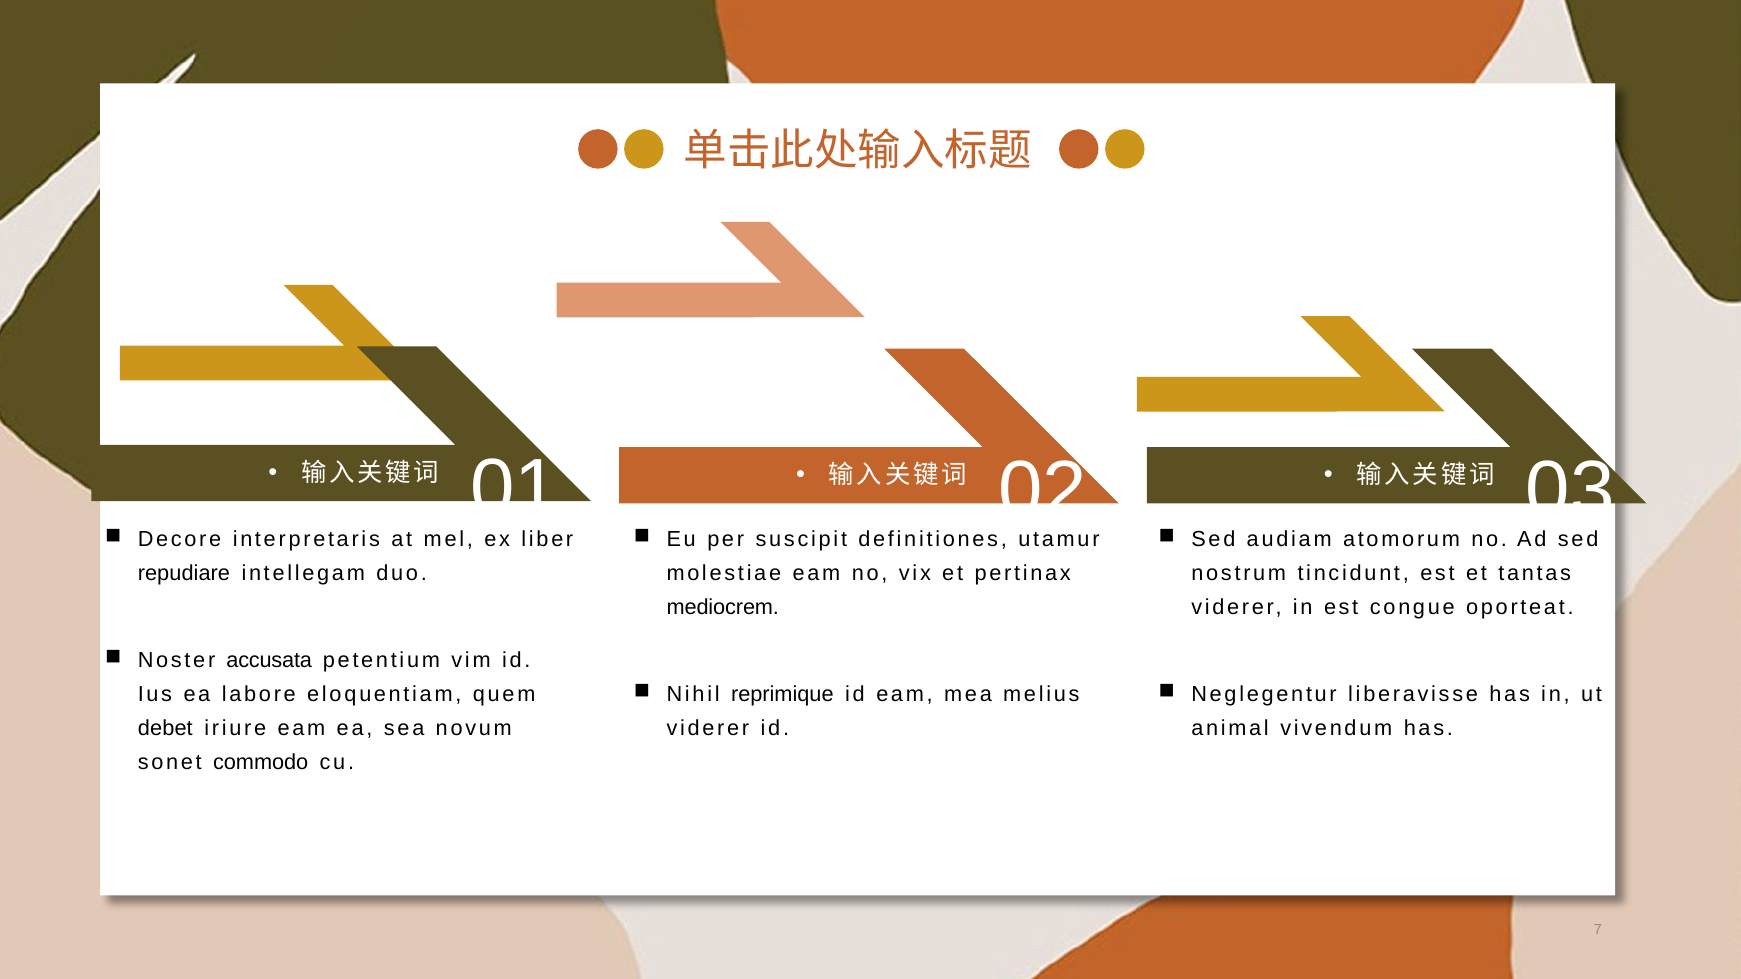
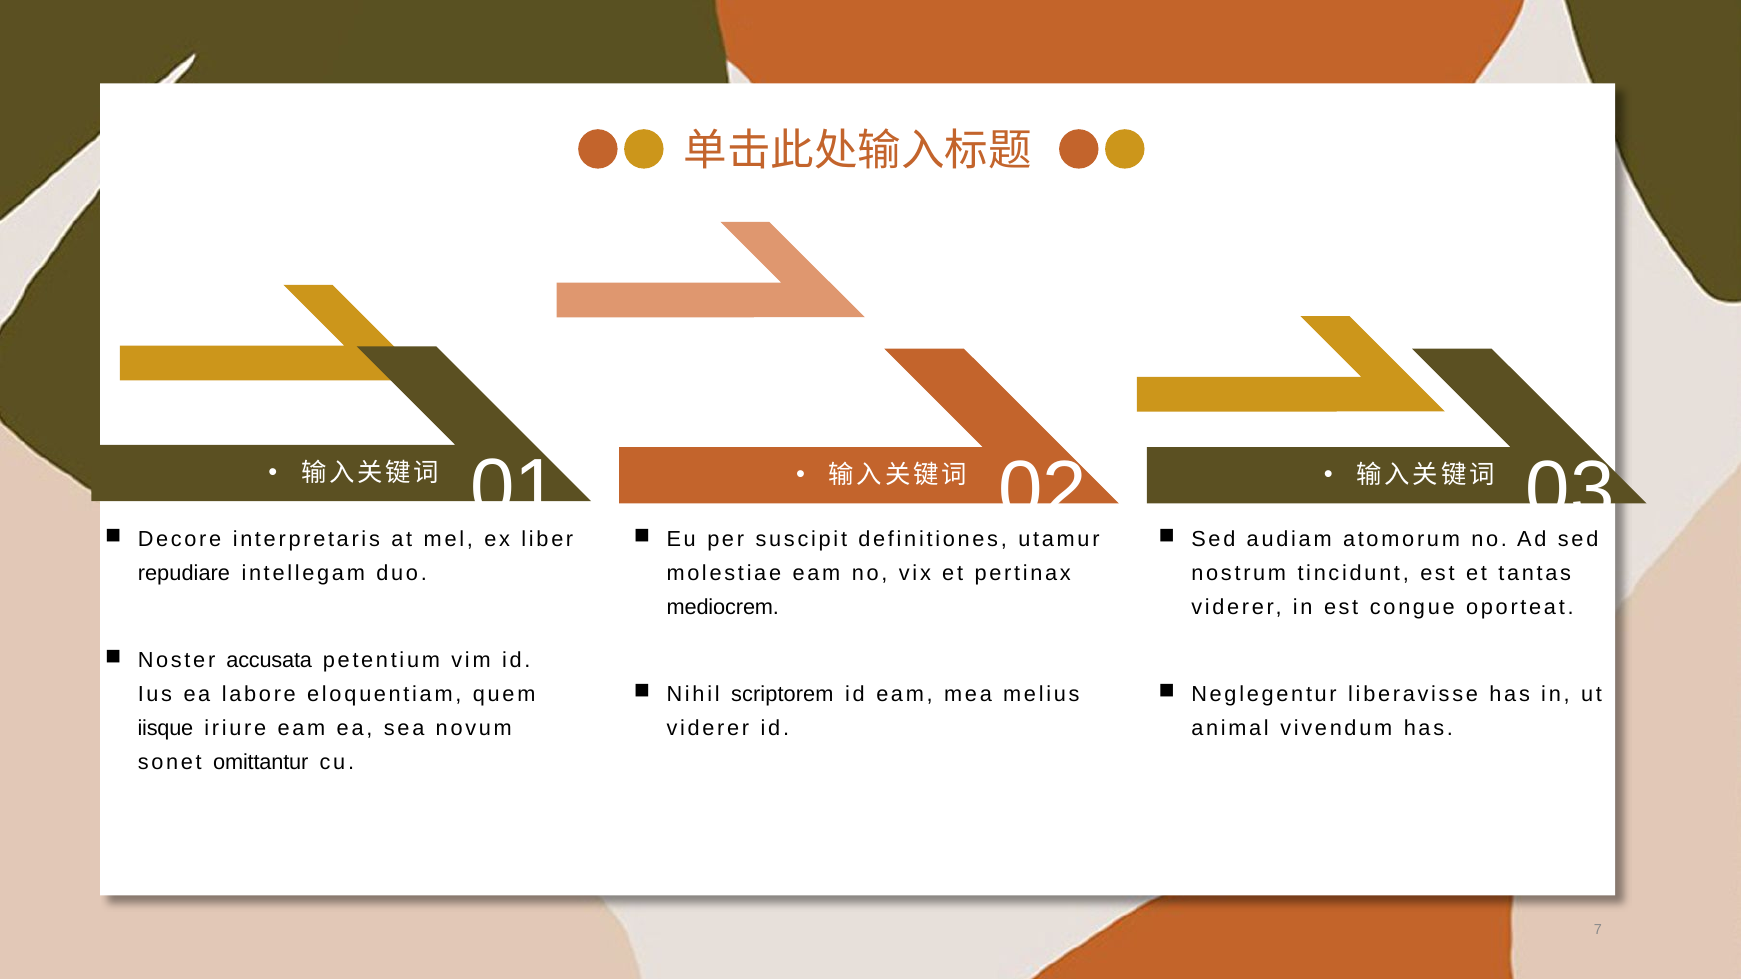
reprimique: reprimique -> scriptorem (782, 695)
debet: debet -> iisque (165, 729)
commodo: commodo -> omittantur (261, 762)
